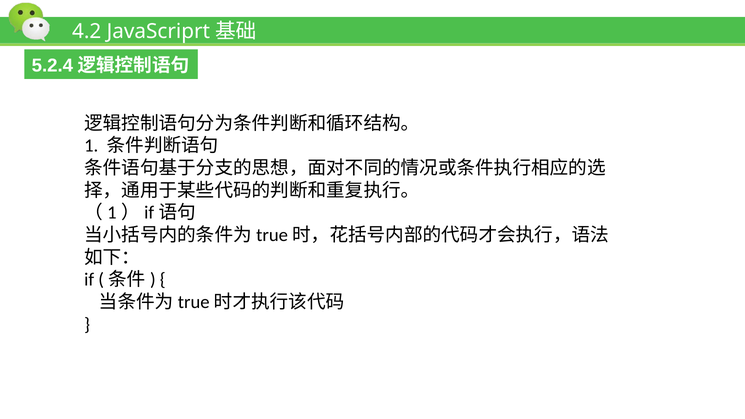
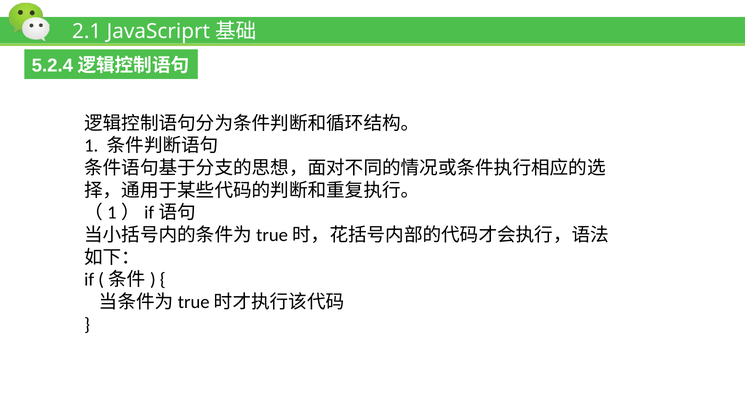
4.2: 4.2 -> 2.1 (87, 32)
